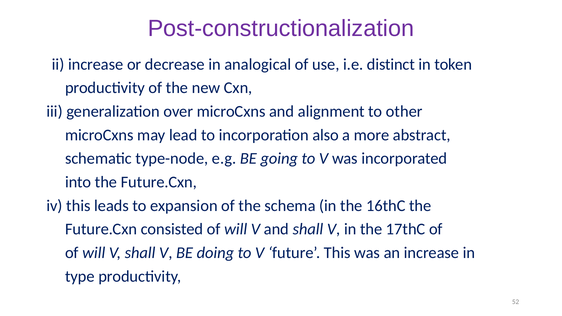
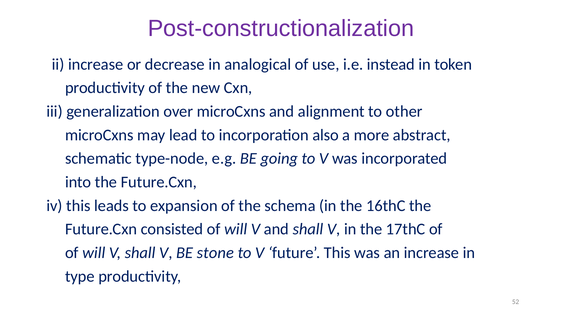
distinct: distinct -> instead (391, 64)
doing: doing -> stone (215, 253)
